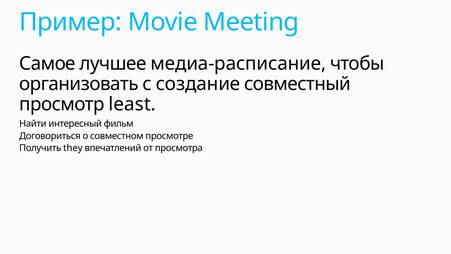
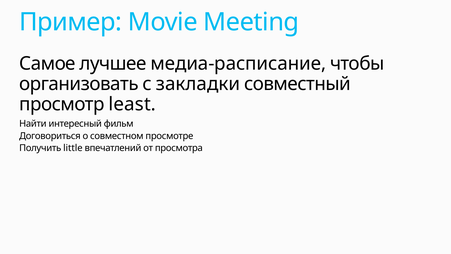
создание: создание -> закладки (198, 84)
they: they -> little (73, 148)
